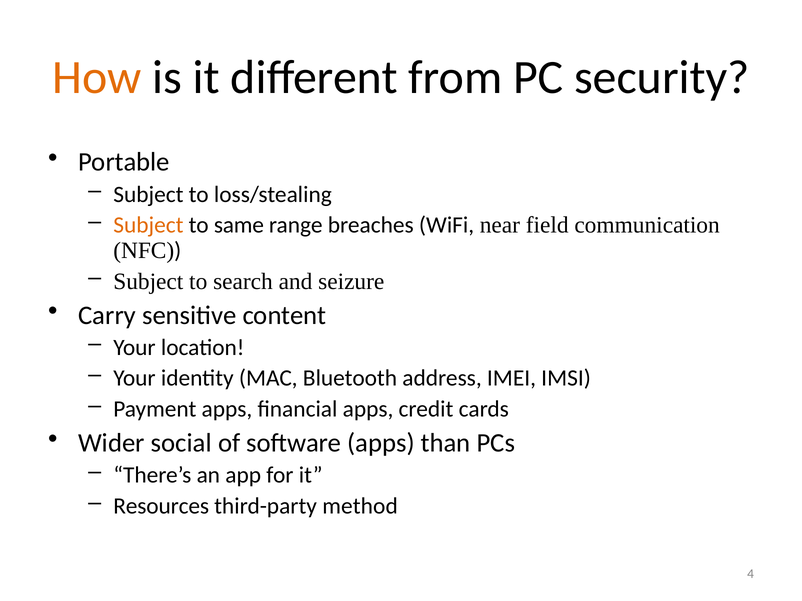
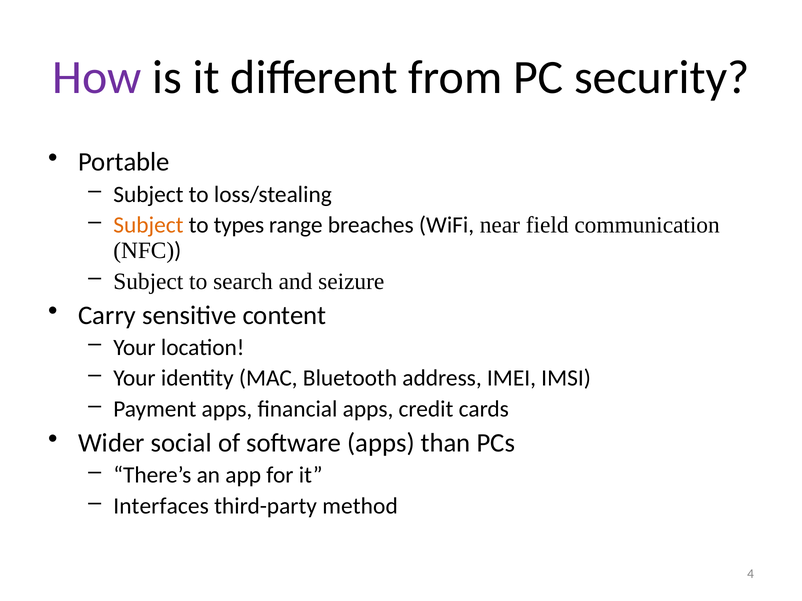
How colour: orange -> purple (97, 78)
same: same -> types (239, 225)
Resources: Resources -> Interfaces (161, 506)
